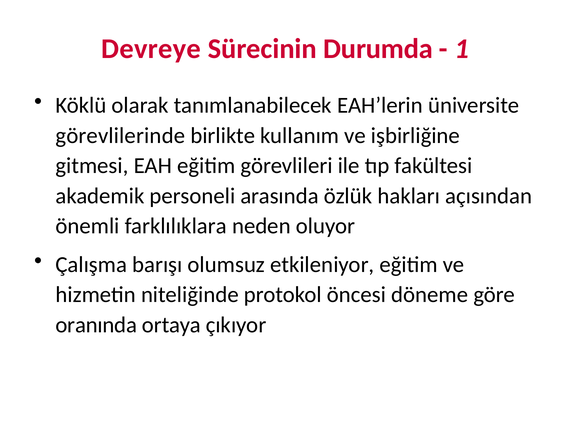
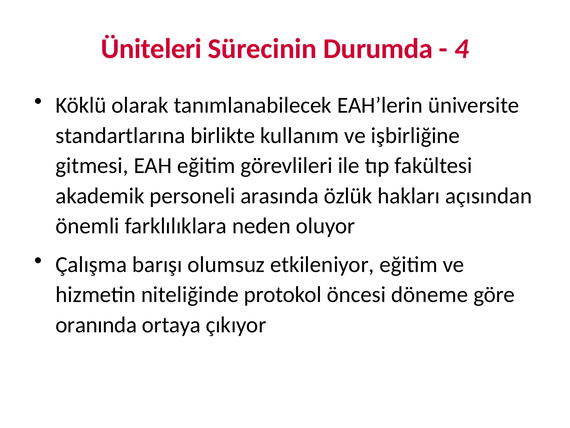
Devreye: Devreye -> Üniteleri (151, 49)
1: 1 -> 4 (462, 49)
görevlilerinde: görevlilerinde -> standartlarına (120, 135)
